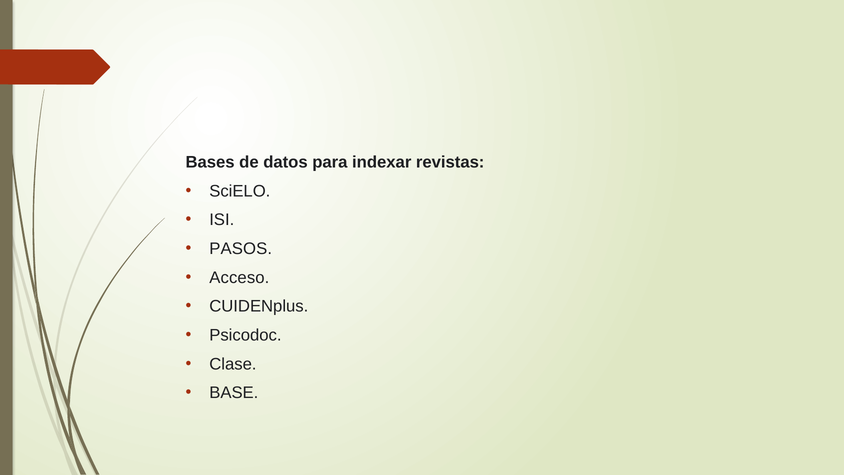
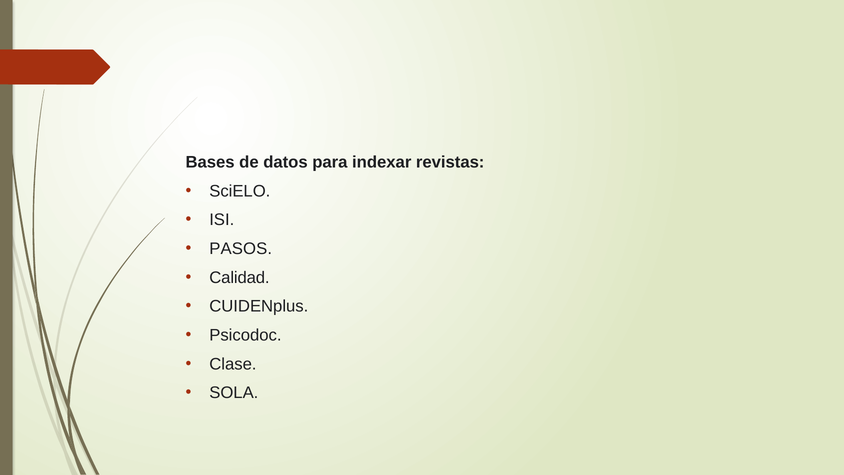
Acceso: Acceso -> Calidad (239, 277)
BASE: BASE -> SOLA (234, 393)
